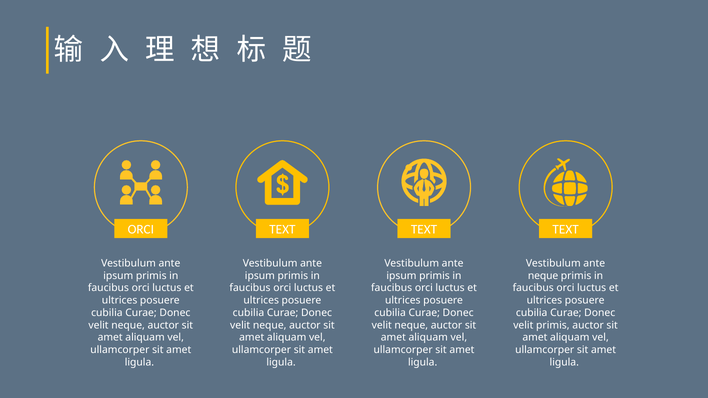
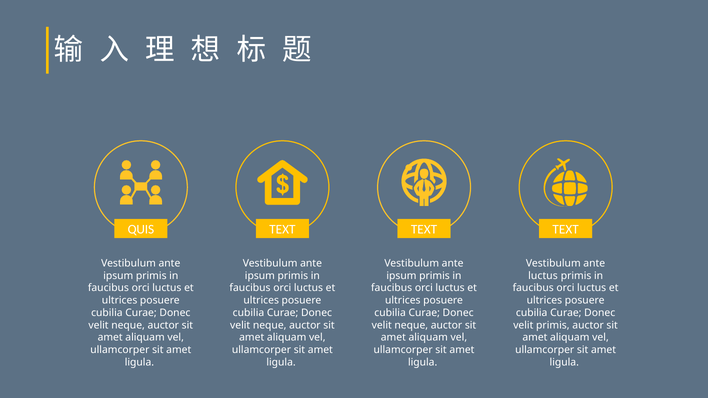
ORCI: ORCI -> QUIS (141, 230)
neque: neque -> luctus (543, 276)
